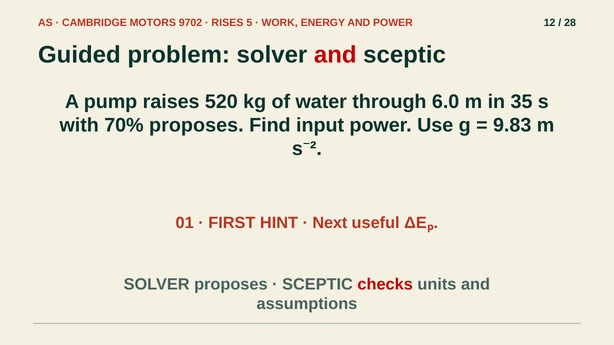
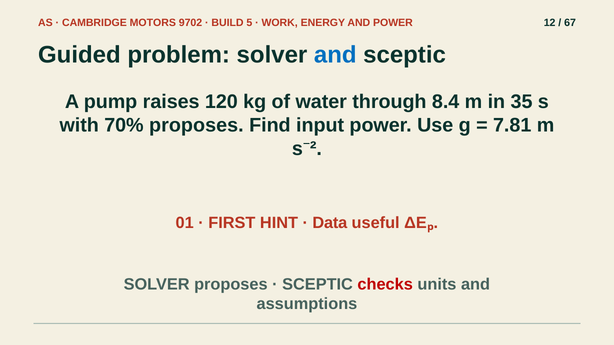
RISES: RISES -> BUILD (228, 23)
28: 28 -> 67 (570, 23)
and colour: red -> blue (335, 55)
520: 520 -> 120 (221, 102)
6.0: 6.0 -> 8.4 (446, 102)
9.83: 9.83 -> 7.81 (512, 125)
Next: Next -> Data (330, 223)
